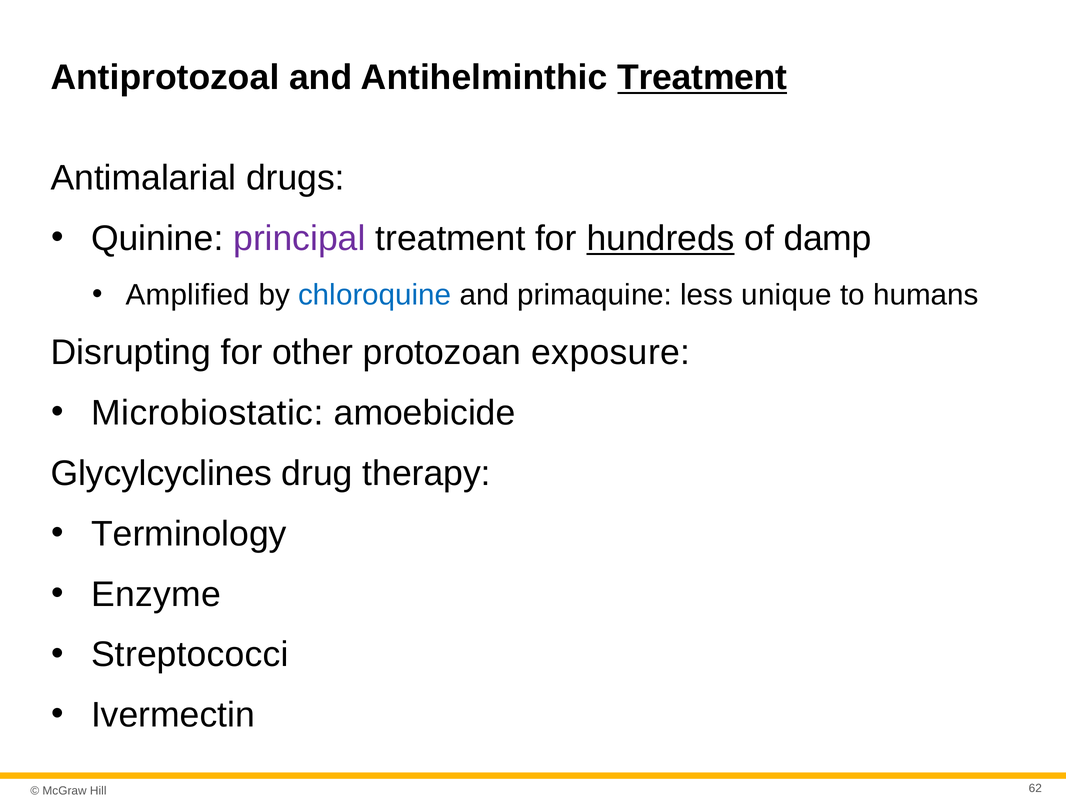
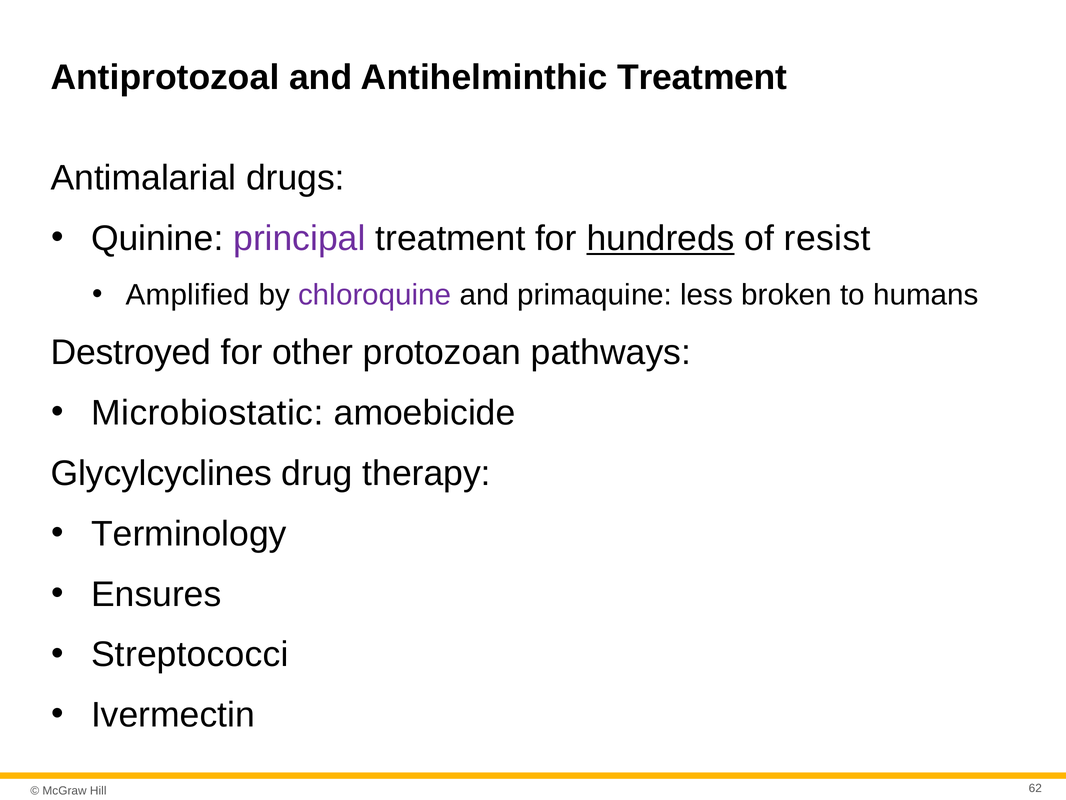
Treatment underline: present -> none (702, 78)
damp: damp -> resist (827, 238)
chloroquine colour: blue -> purple (375, 295)
unique: unique -> broken (787, 295)
Disrupting: Disrupting -> Destroyed (131, 352)
exposure: exposure -> pathways (611, 352)
Enzyme: Enzyme -> Ensures (156, 594)
